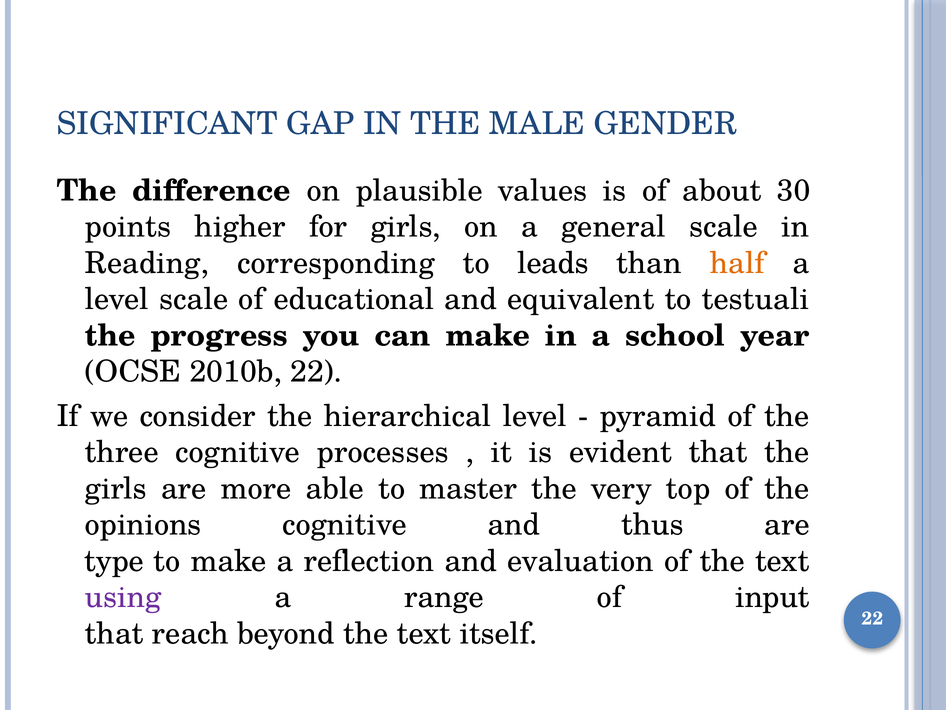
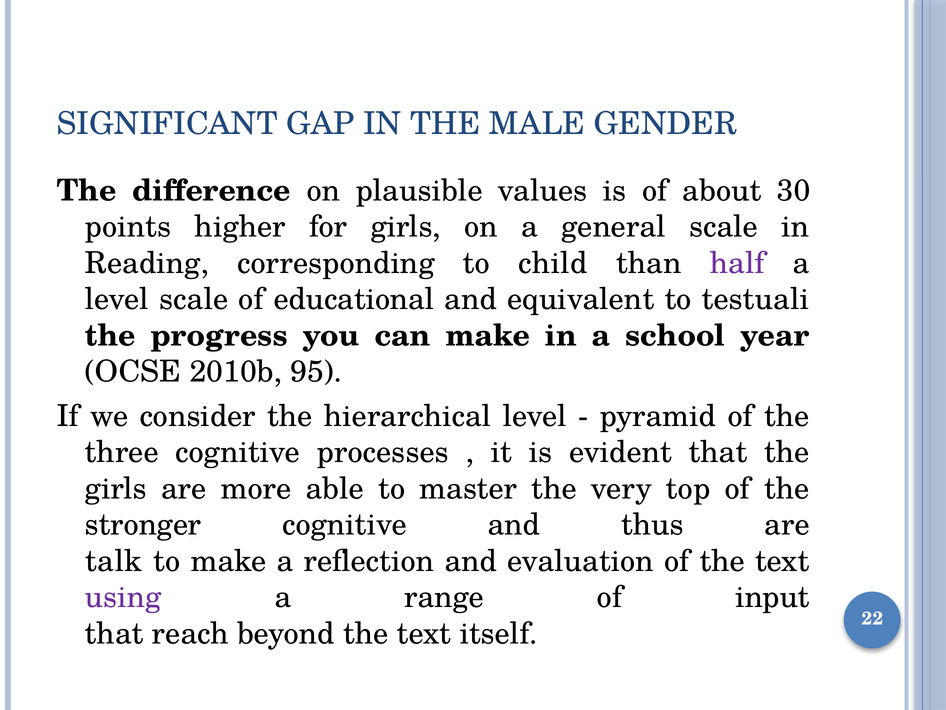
leads: leads -> child (553, 263)
half colour: orange -> purple (737, 263)
2010b 22: 22 -> 95 (316, 372)
opinions: opinions -> stronger (143, 524)
type: type -> talk (114, 561)
